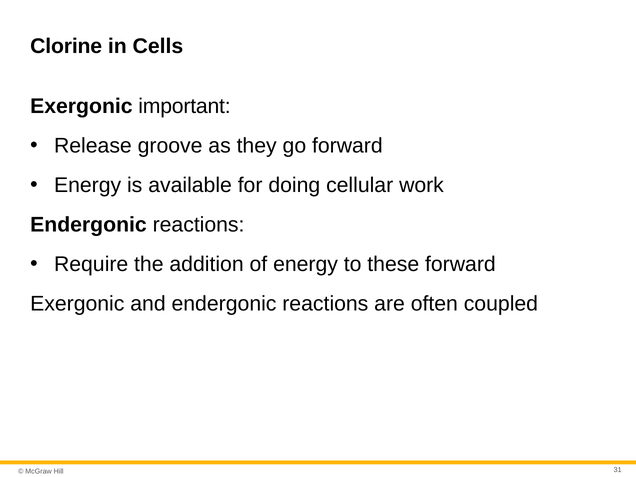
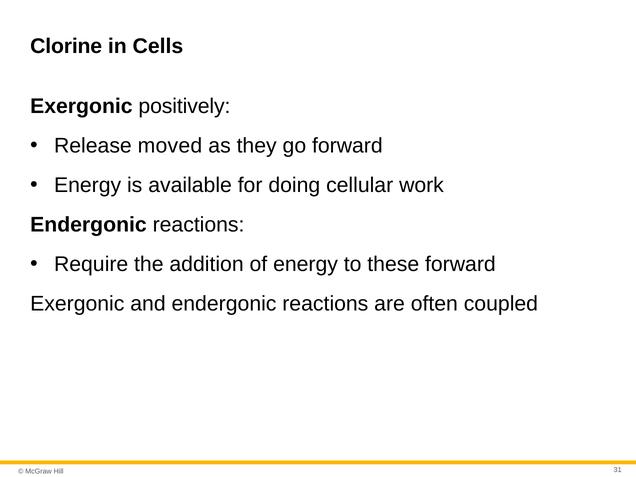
important: important -> positively (184, 106)
groove: groove -> moved (170, 146)
